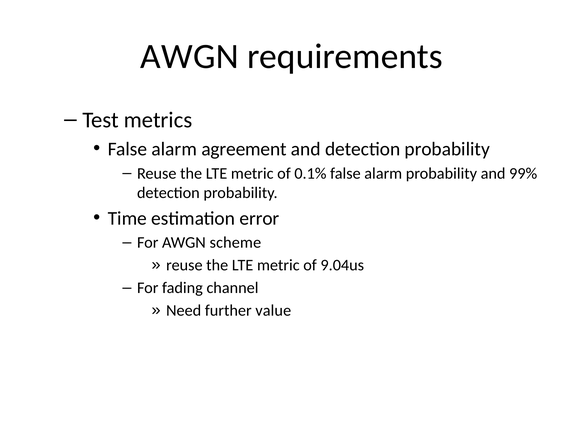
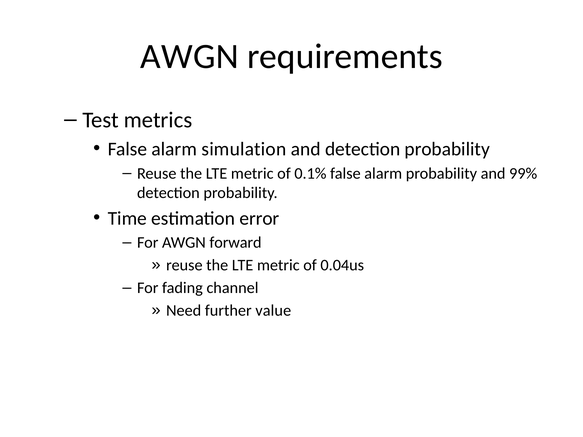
agreement: agreement -> simulation (244, 149)
scheme: scheme -> forward (236, 243)
9.04us: 9.04us -> 0.04us (342, 265)
